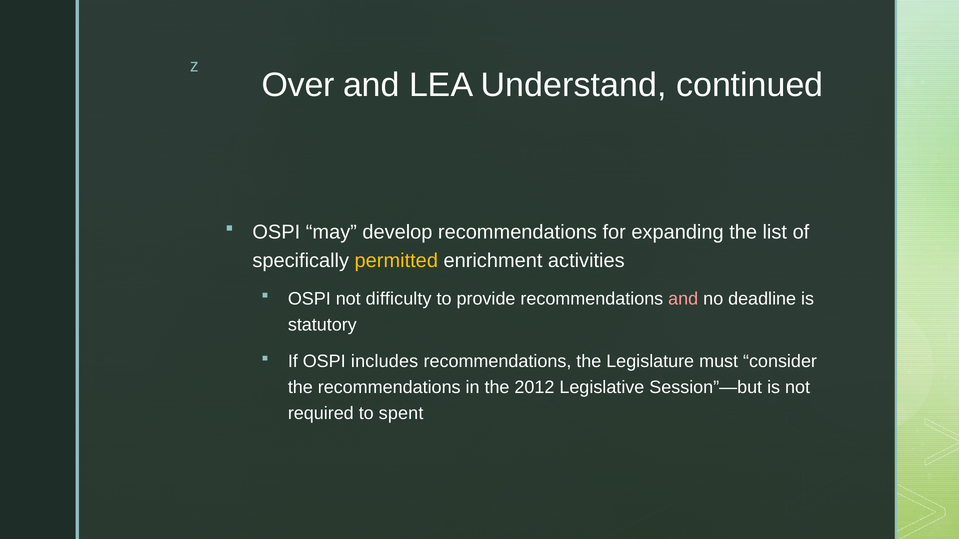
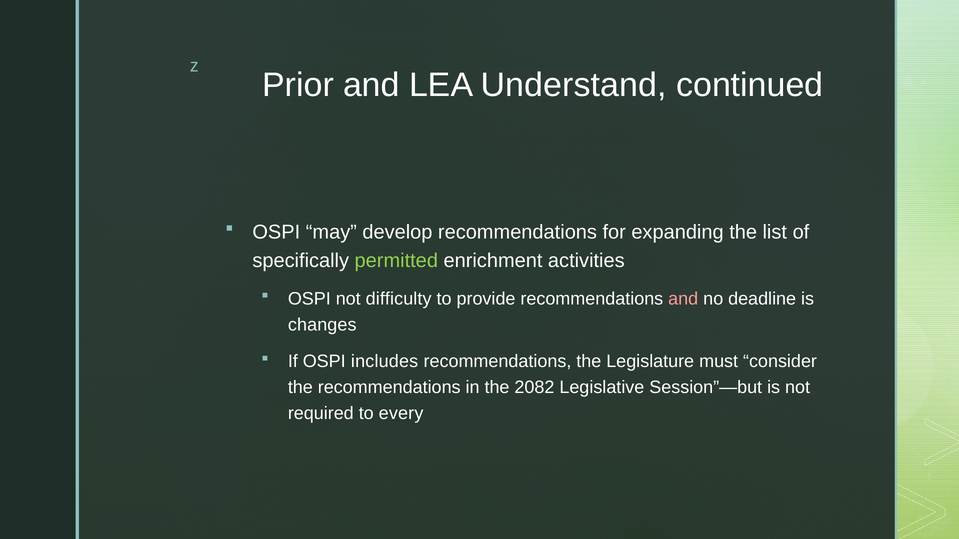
Over: Over -> Prior (298, 85)
permitted colour: yellow -> light green (396, 261)
statutory: statutory -> changes (322, 325)
2012: 2012 -> 2082 (534, 388)
spent: spent -> every (401, 414)
